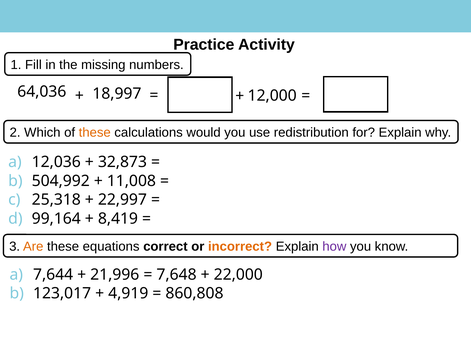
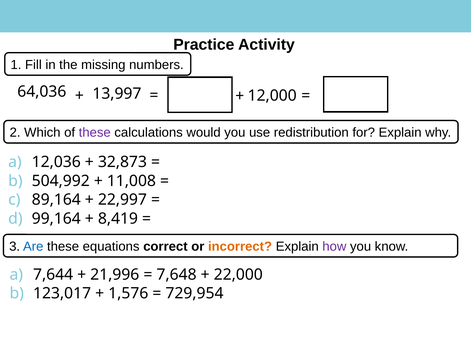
18,997: 18,997 -> 13,997 (117, 94)
these colour: orange -> purple (95, 133)
25,318: 25,318 -> 89,164 (56, 200)
Are colour: orange -> blue (33, 247)
4,919: 4,919 -> 1,576 (128, 294)
860,808: 860,808 -> 729,954 (194, 294)
